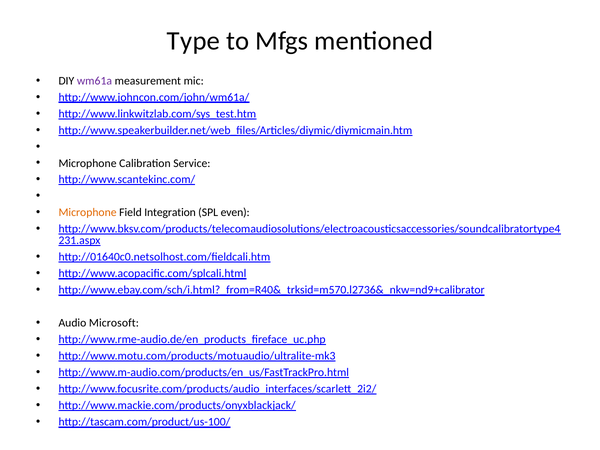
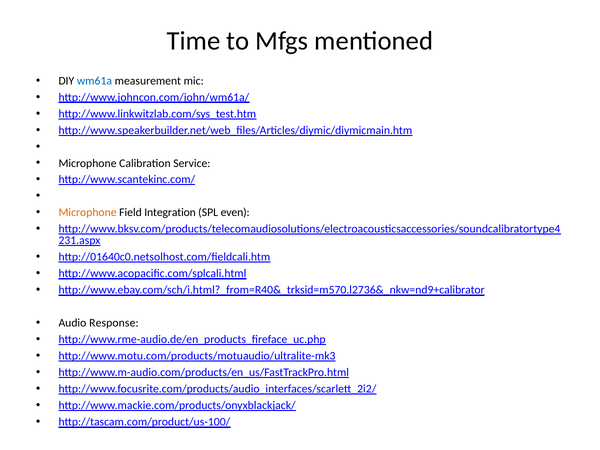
Type: Type -> Time (194, 41)
wm61a colour: purple -> blue (94, 81)
Microsoft: Microsoft -> Response (114, 323)
